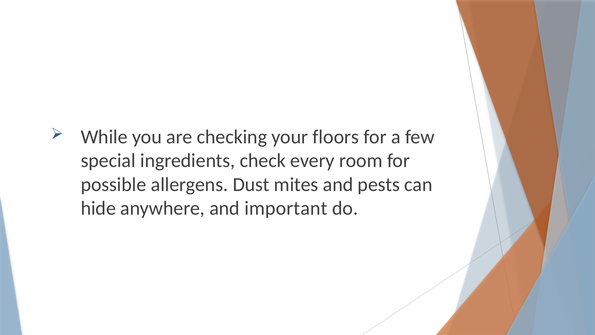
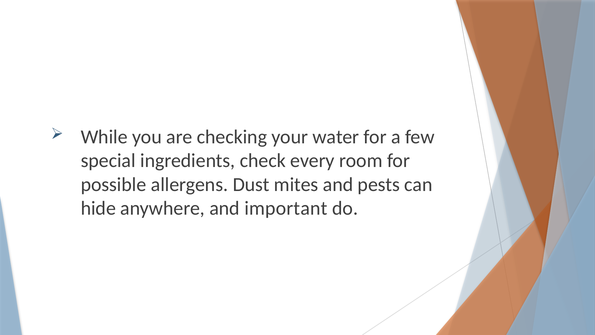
floors: floors -> water (336, 137)
